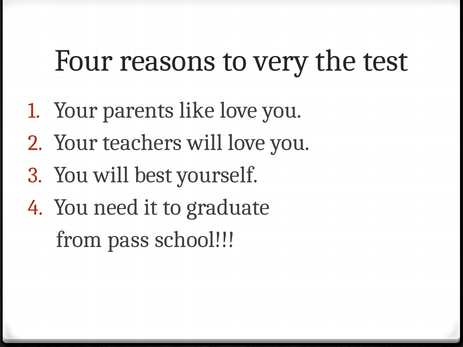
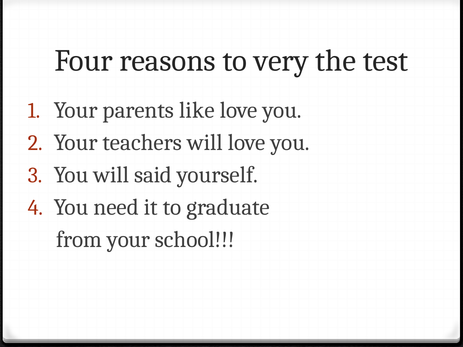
best: best -> said (153, 175)
from pass: pass -> your (128, 240)
